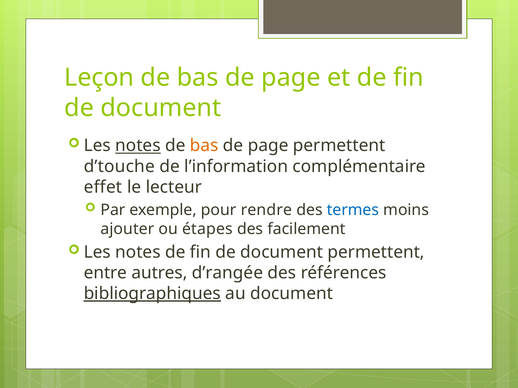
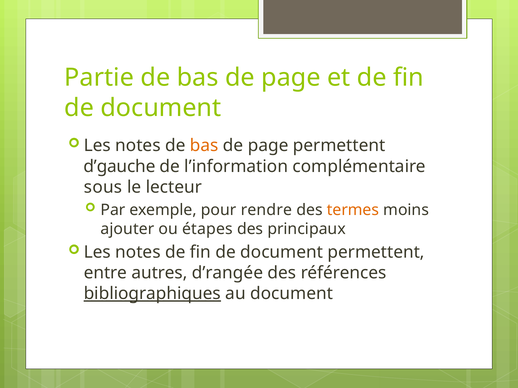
Leçon: Leçon -> Partie (99, 78)
notes underline: present -> none (138, 146)
d’touche: d’touche -> d’gauche (119, 167)
effet: effet -> sous (103, 187)
termes colour: blue -> orange (353, 210)
facilement: facilement -> principaux (307, 229)
